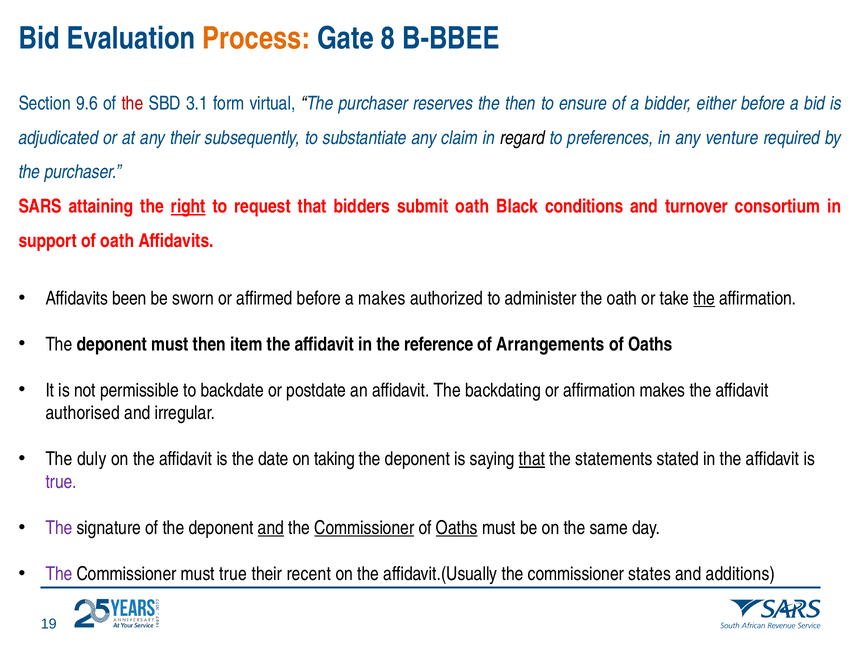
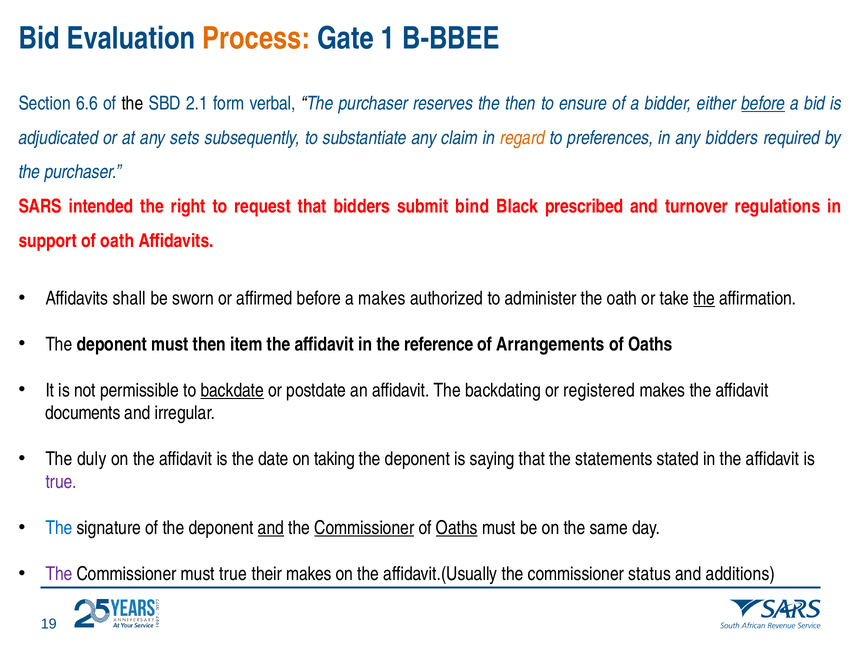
8: 8 -> 1 (388, 38)
9.6: 9.6 -> 6.6 (87, 103)
the colour: red -> black (132, 103)
3.1: 3.1 -> 2.1 (197, 103)
virtual: virtual -> verbal (273, 103)
before underline: none -> present (763, 103)
any their: their -> sets (185, 138)
regard colour: black -> orange (523, 138)
any venture: venture -> bidders (732, 138)
attaining: attaining -> intended (101, 207)
right underline: present -> none (188, 207)
submit oath: oath -> bind (472, 207)
conditions: conditions -> prescribed (584, 207)
consortium: consortium -> regulations (778, 207)
been: been -> shall (129, 298)
backdate underline: none -> present (232, 390)
or affirmation: affirmation -> registered (599, 390)
authorised: authorised -> documents (83, 413)
that underline: present -> none (532, 459)
The colour: purple -> blue (59, 528)
their recent: recent -> makes (309, 574)
states: states -> status (650, 574)
